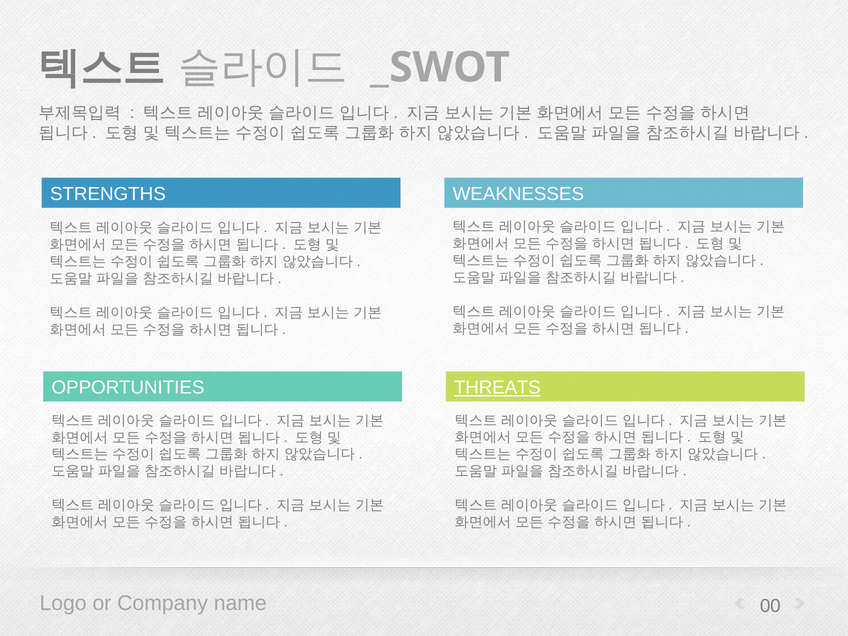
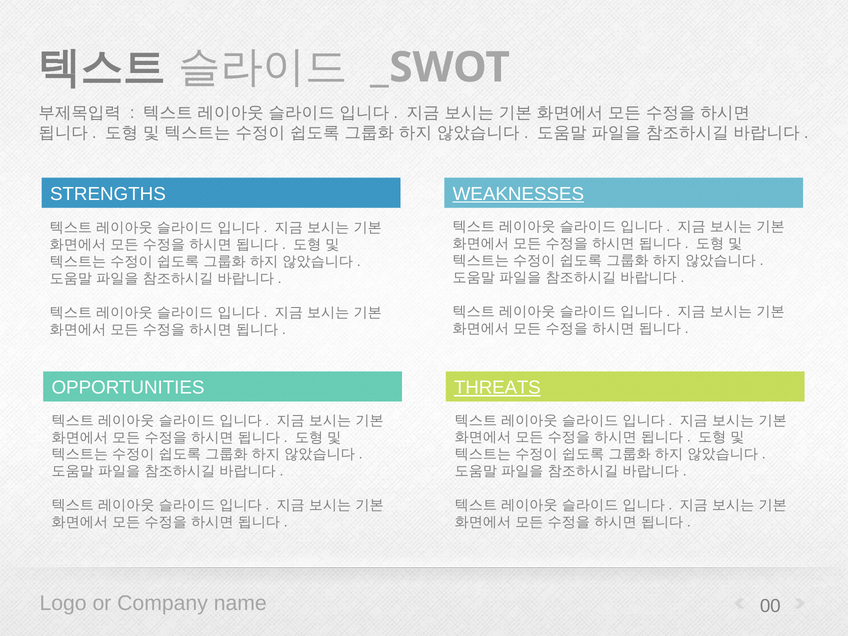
WEAKNESSES underline: none -> present (518, 194)
